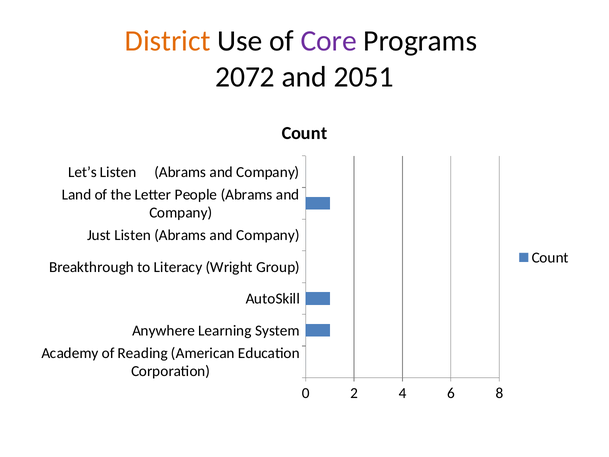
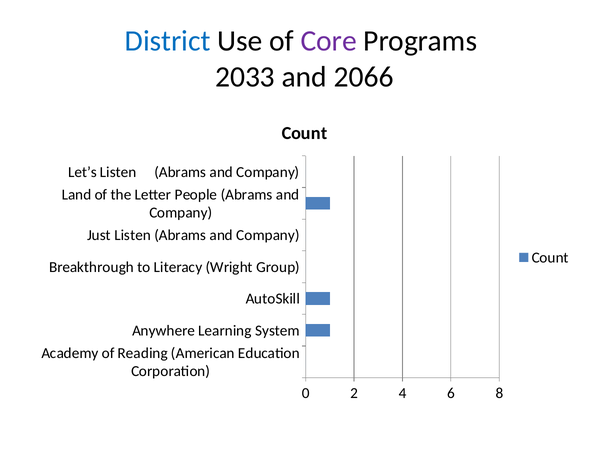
District colour: orange -> blue (168, 41)
2072: 2072 -> 2033 (245, 77)
2051: 2051 -> 2066 (364, 77)
